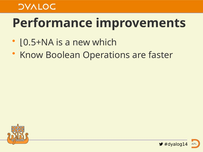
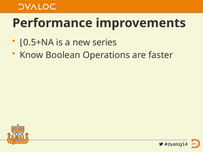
which: which -> series (105, 43)
